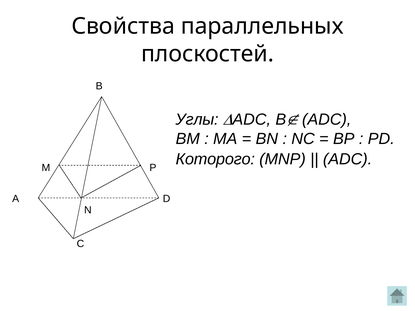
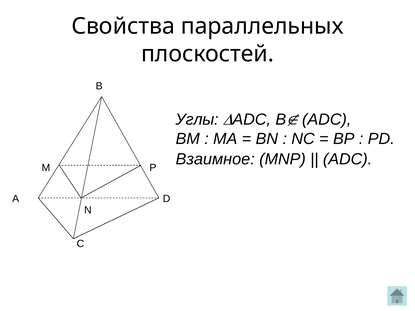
Которого: Которого -> Взаимное (215, 159)
